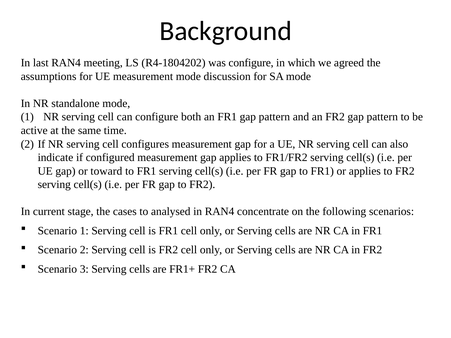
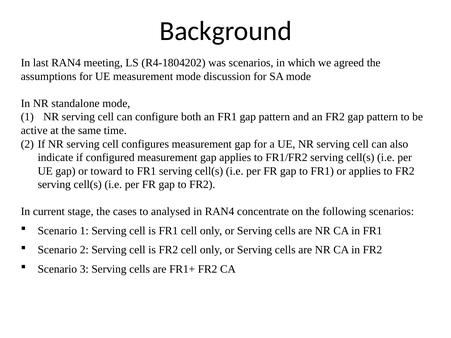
was configure: configure -> scenarios (251, 63)
